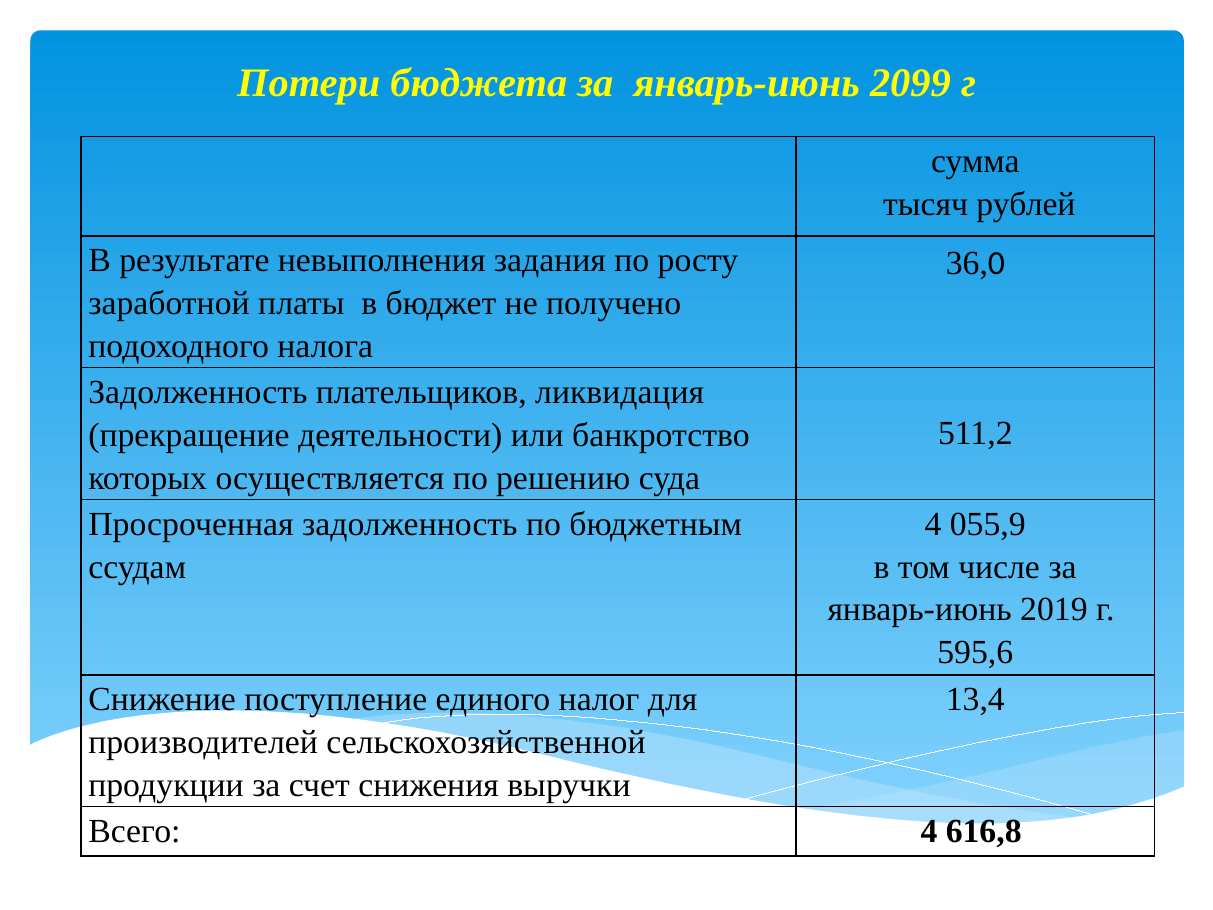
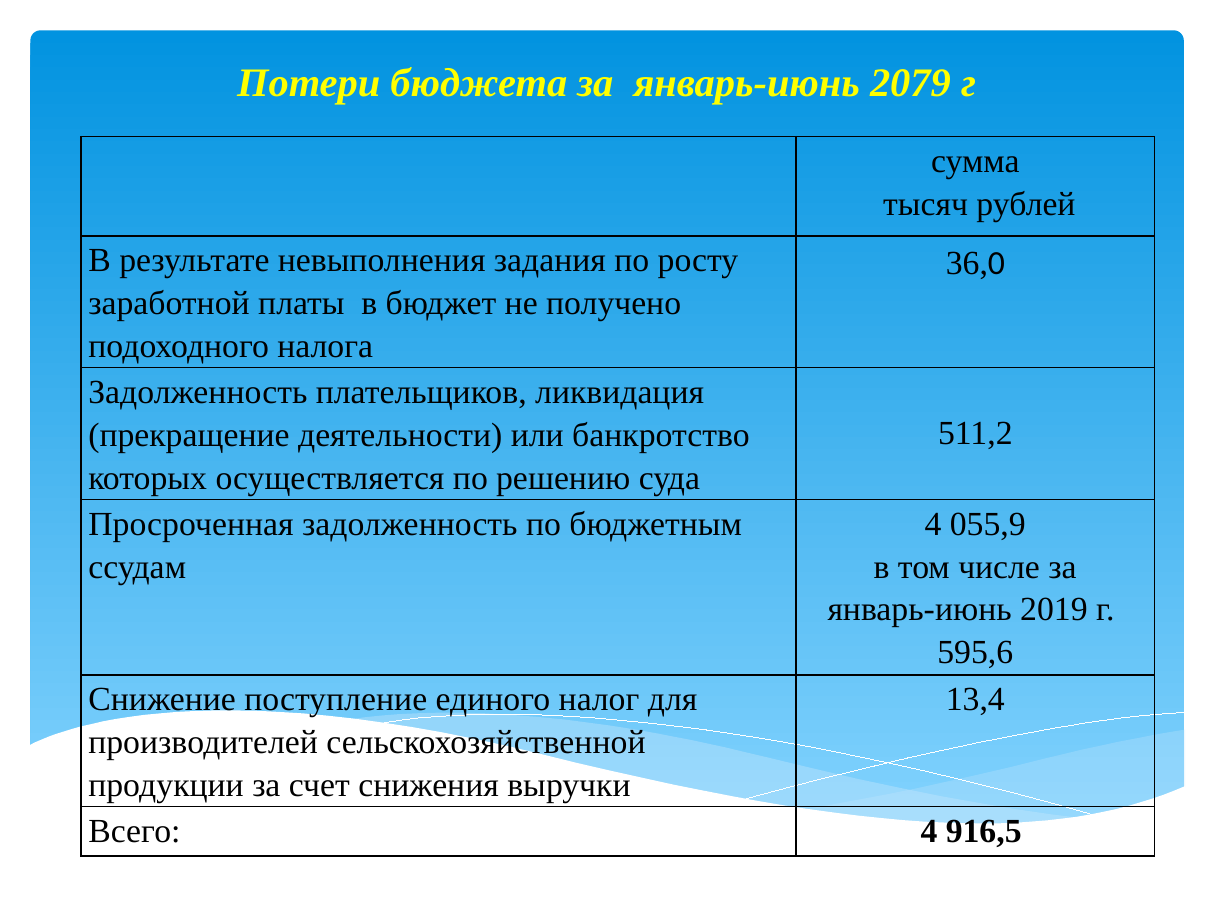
2099: 2099 -> 2079 (910, 83)
616,8: 616,8 -> 916,5 (984, 831)
